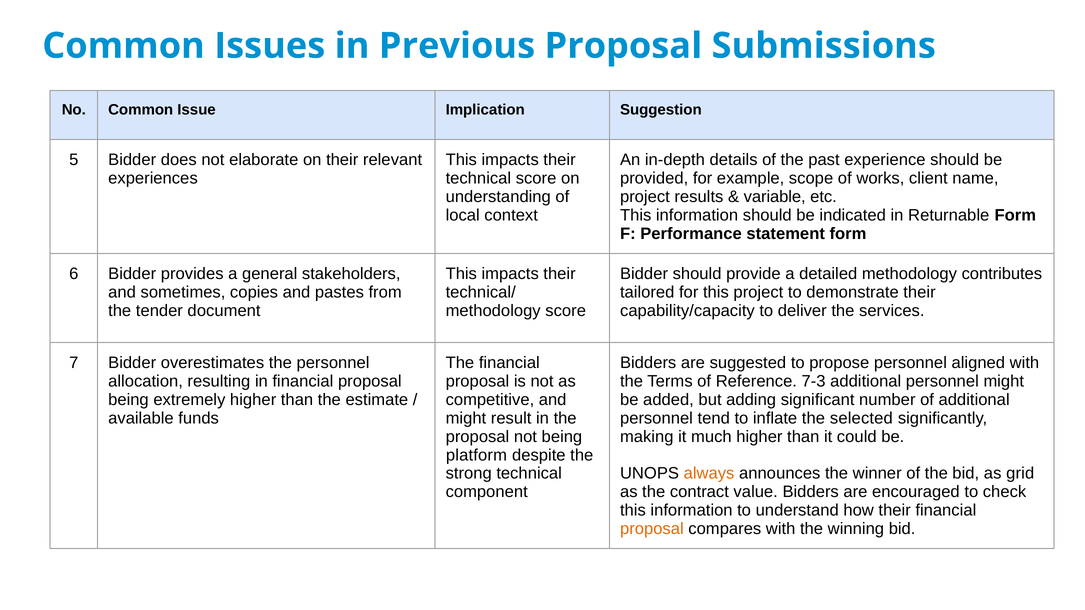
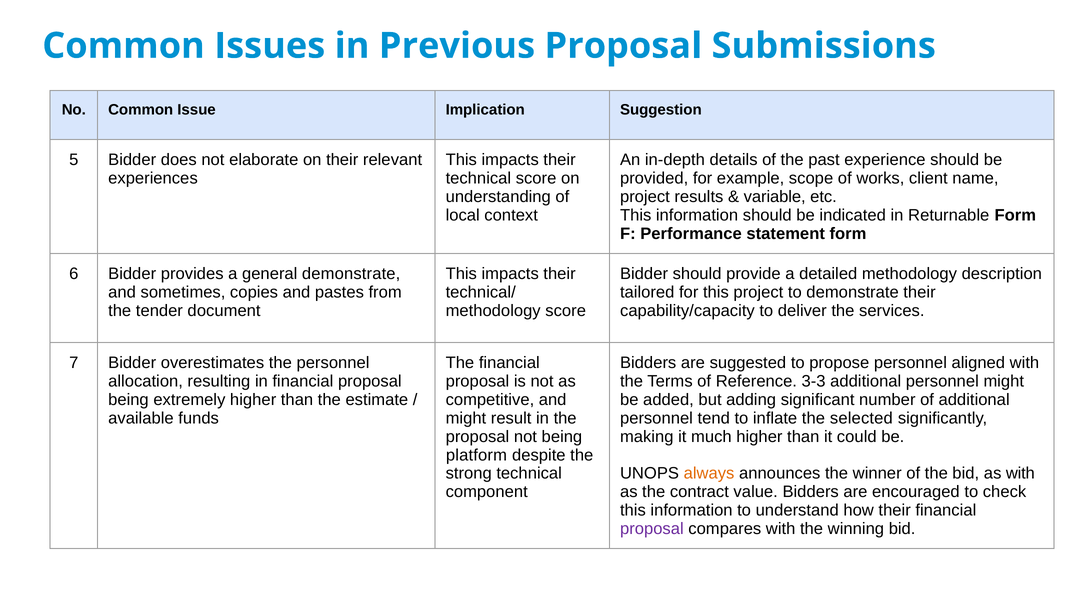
general stakeholders: stakeholders -> demonstrate (351, 274)
contributes: contributes -> description (1002, 274)
7-3: 7-3 -> 3-3 (814, 382)
as grid: grid -> with (1020, 474)
proposal colour: orange -> purple (652, 529)
